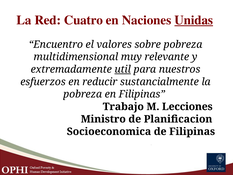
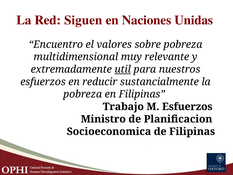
Cuatro: Cuatro -> Siguen (83, 20)
Unidas underline: present -> none (194, 20)
M Lecciones: Lecciones -> Esfuerzos (187, 107)
